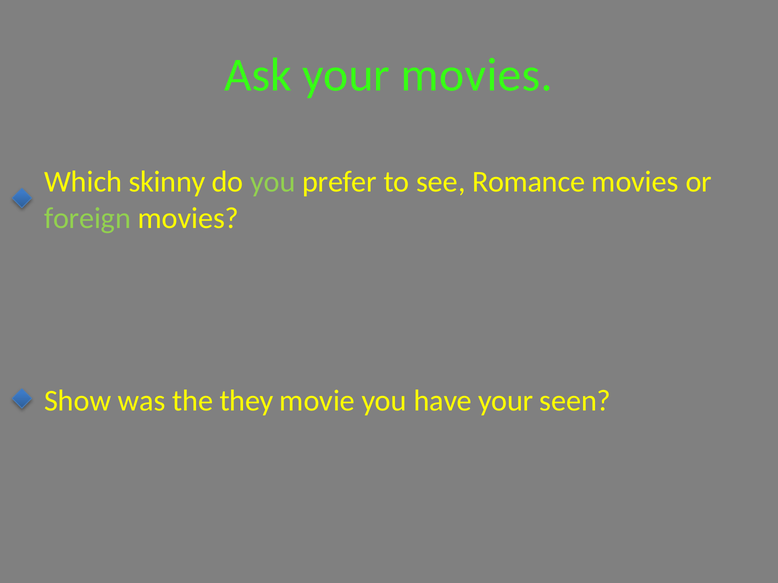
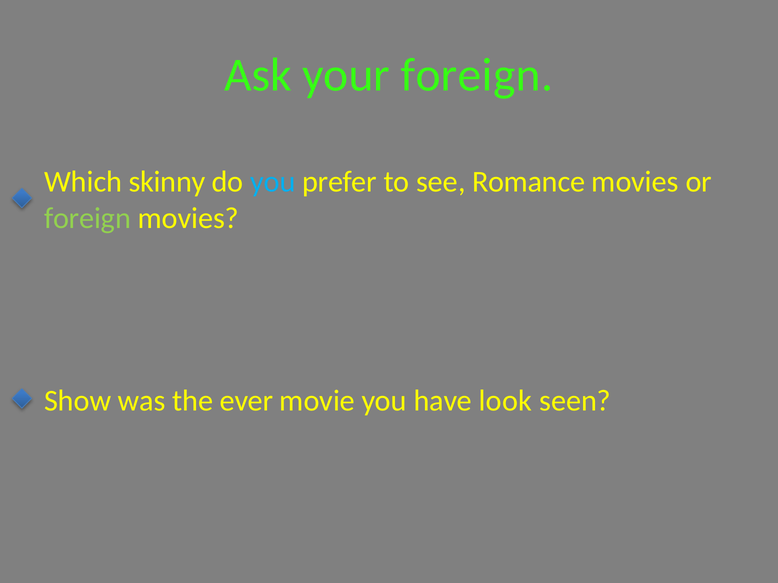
your movies: movies -> foreign (477, 75)
you colour: light green -> light blue (273, 182)
they: they -> ever (247, 401)
have your: your -> look (505, 401)
